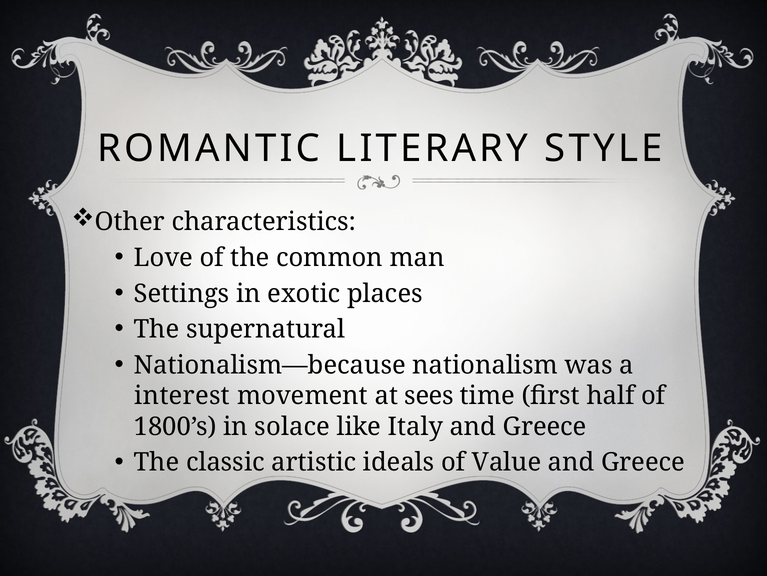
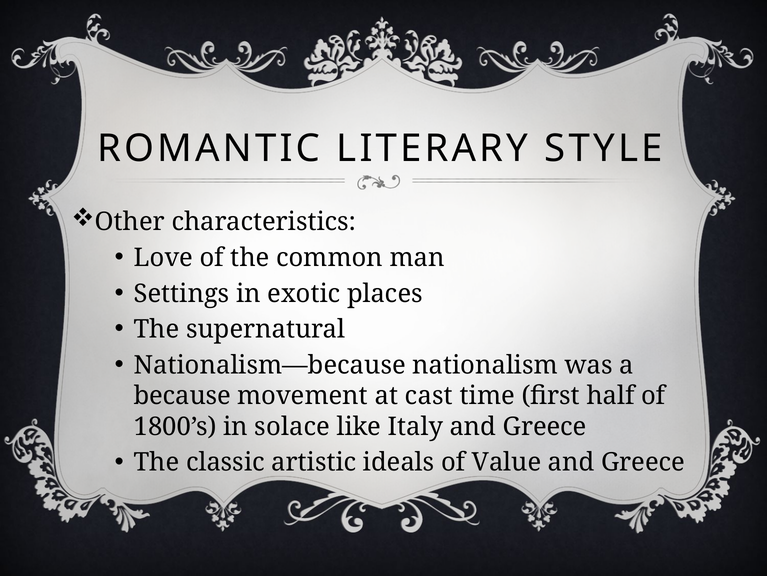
interest: interest -> because (182, 395)
sees: sees -> cast (429, 395)
